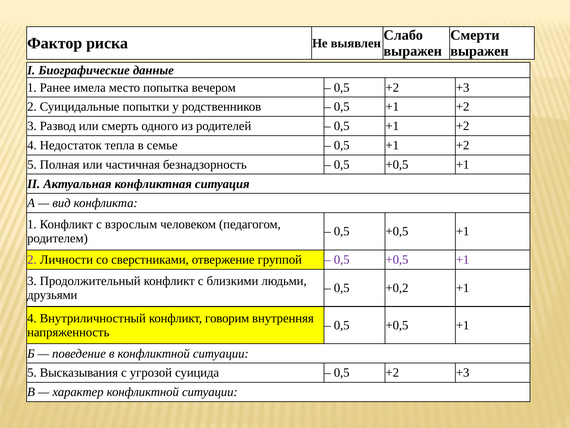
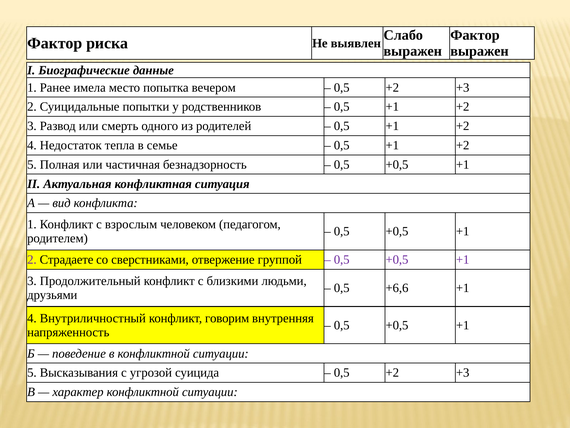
Смерти: Смерти -> Фактор (475, 35)
Личности: Личности -> Страдаете (67, 259)
+0,2: +0,2 -> +6,6 (397, 288)
